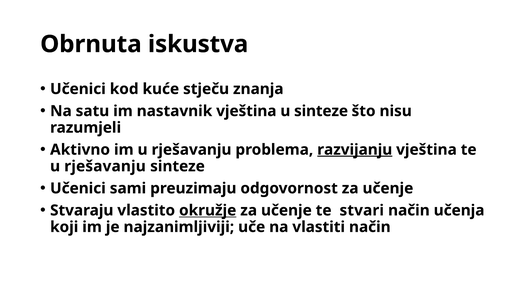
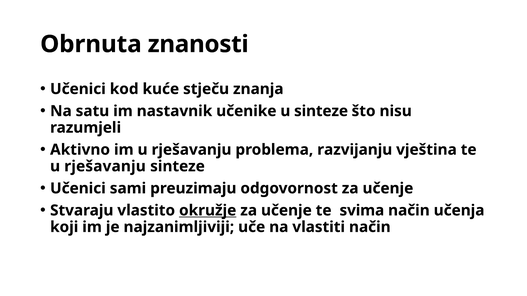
iskustva: iskustva -> znanosti (198, 44)
nastavnik vještina: vještina -> učenike (246, 111)
razvijanju underline: present -> none (355, 150)
stvari: stvari -> svima (362, 211)
